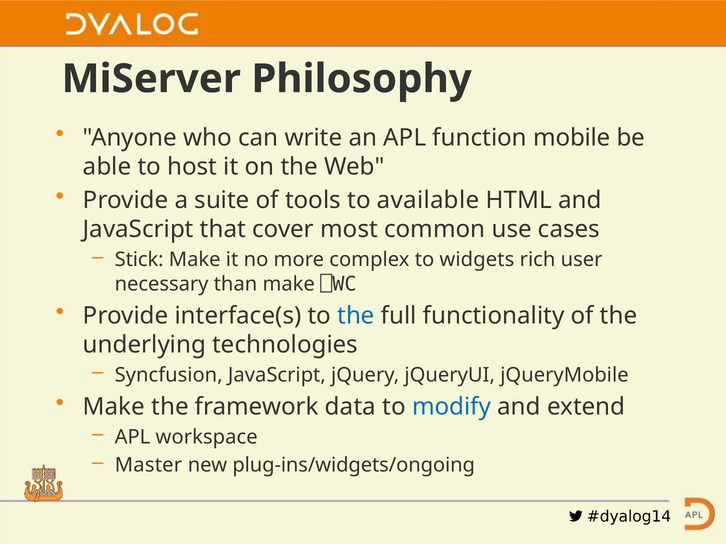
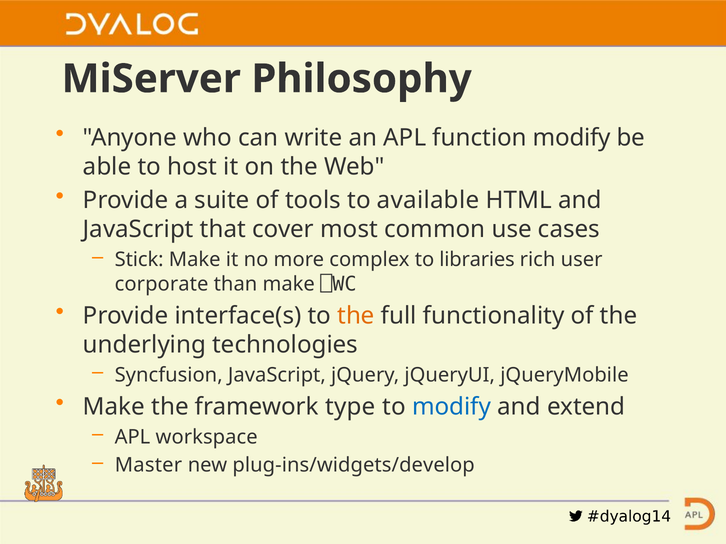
function mobile: mobile -> modify (572, 138)
widgets: widgets -> libraries (477, 260)
necessary: necessary -> corporate (162, 284)
the colour: blue -> orange (356, 316)
data: data -> type (350, 407)
plug-ins/widgets/ongoing: plug-ins/widgets/ongoing -> plug-ins/widgets/develop (354, 466)
